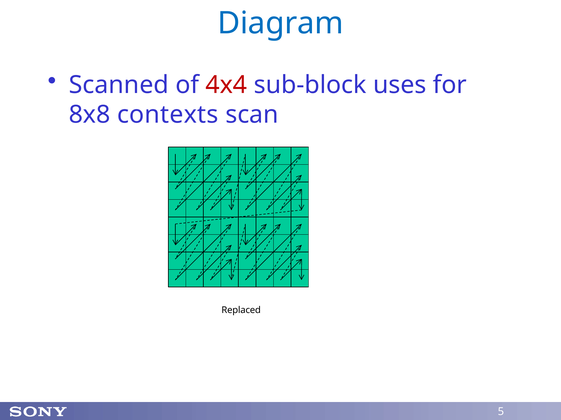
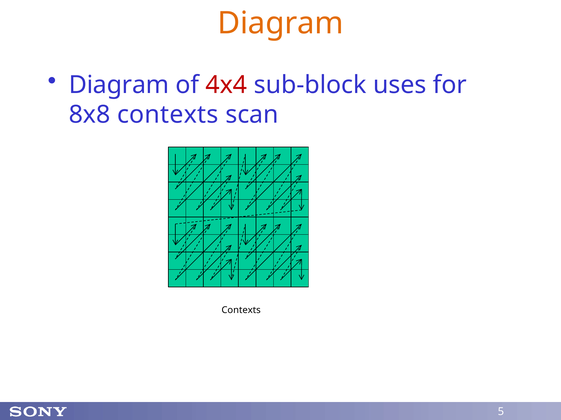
Diagram colour: blue -> orange (281, 23)
Scanned: Scanned -> Diagram (119, 85)
Replaced: Replaced -> Contexts (241, 311)
